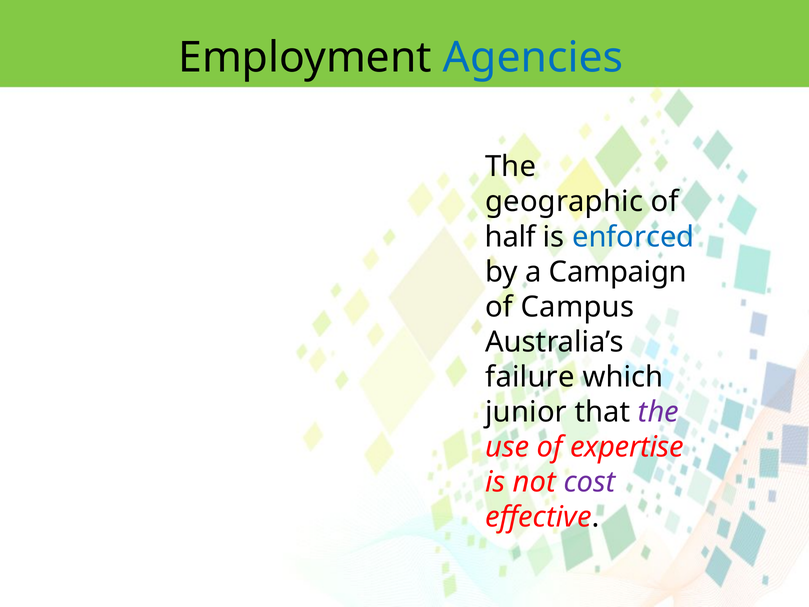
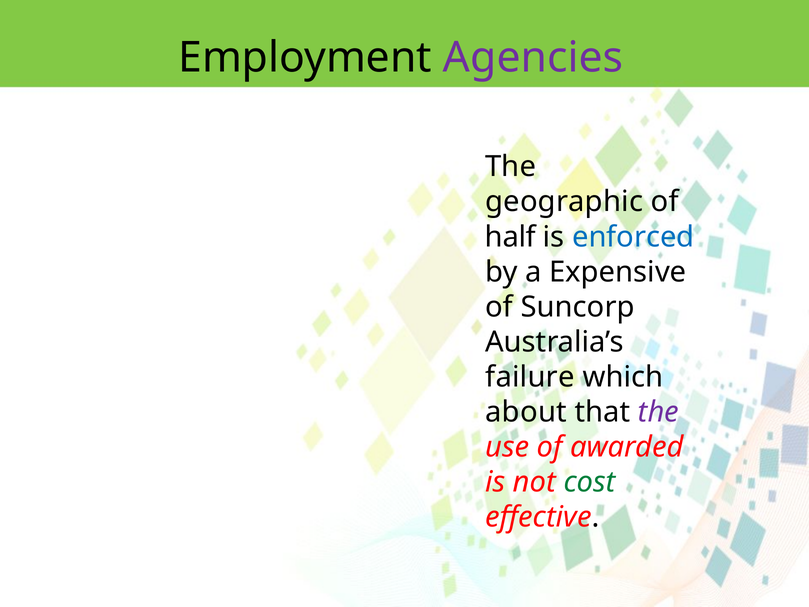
Agencies colour: blue -> purple (533, 58)
Campaign: Campaign -> Expensive (618, 272)
Campus: Campus -> Suncorp (578, 307)
junior: junior -> about (526, 412)
expertise: expertise -> awarded (627, 447)
cost colour: purple -> green (590, 482)
